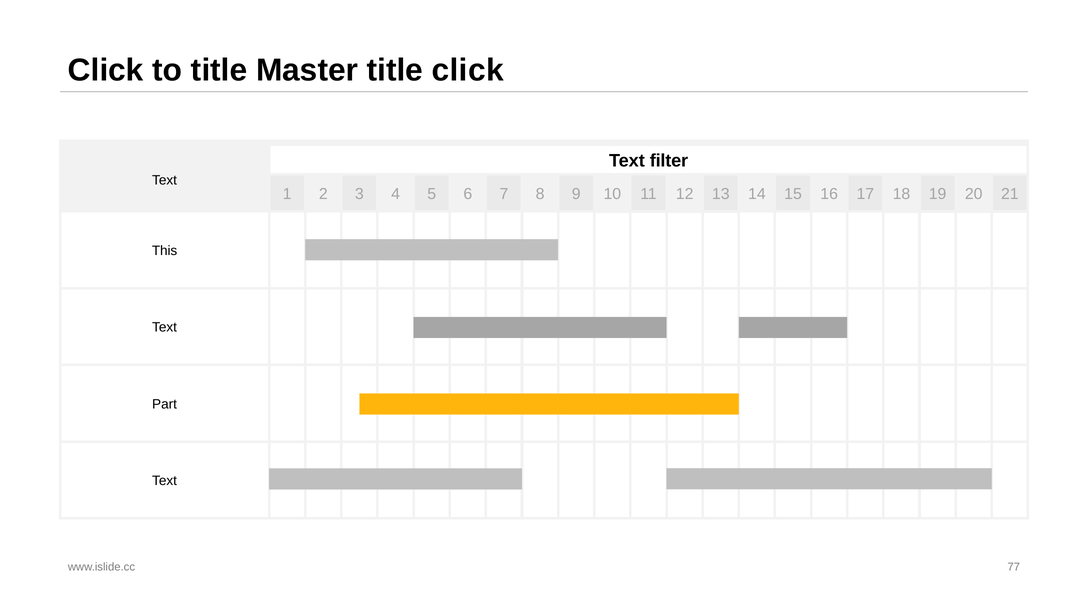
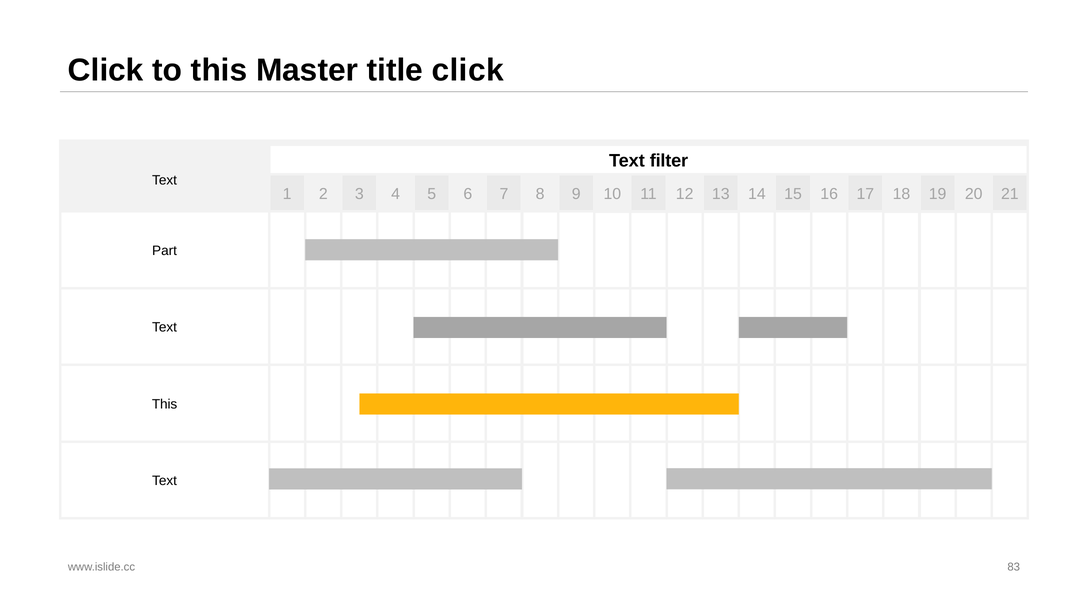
to title: title -> this (219, 70)
This: This -> Part (165, 251)
Part: Part -> This (165, 404)
77: 77 -> 83 (1014, 567)
